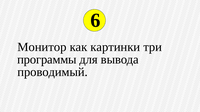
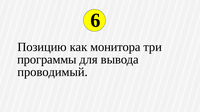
Монитор: Монитор -> Позицию (42, 47)
картинки: картинки -> монитора (115, 47)
